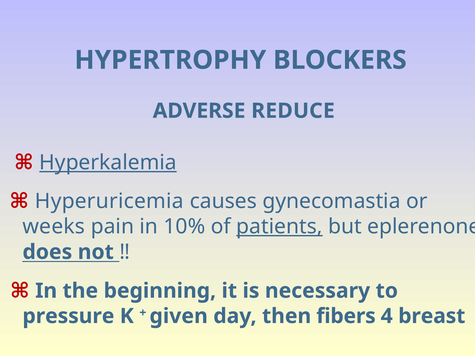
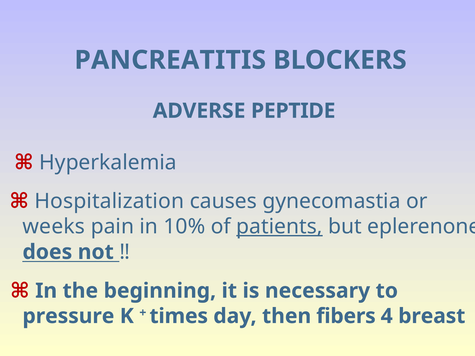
HYPERTROPHY: HYPERTROPHY -> PANCREATITIS (170, 60)
REDUCE: REDUCE -> PEPTIDE (293, 111)
Hyperkalemia underline: present -> none (108, 163)
Hyperuricemia: Hyperuricemia -> Hospitalization (109, 201)
given: given -> times (179, 316)
